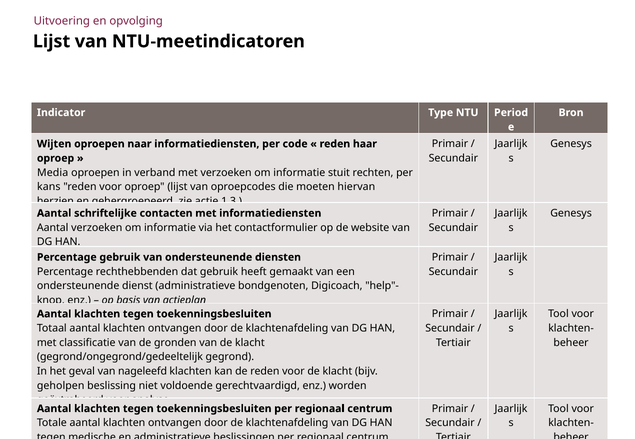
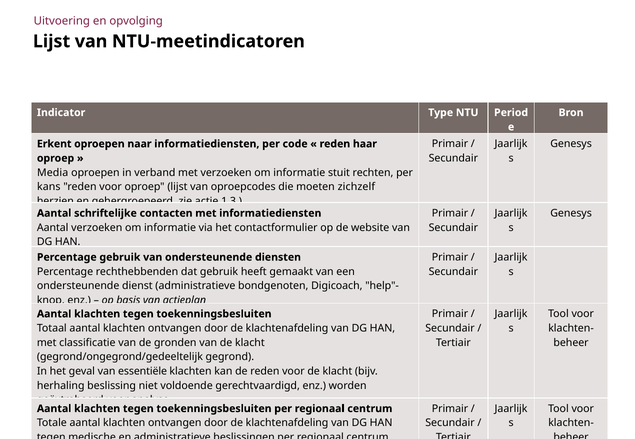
Wijten: Wijten -> Erkent (54, 144)
hiervan: hiervan -> zichzelf (356, 187)
nageleefd: nageleefd -> essentiële (143, 372)
geholpen: geholpen -> herhaling (61, 386)
